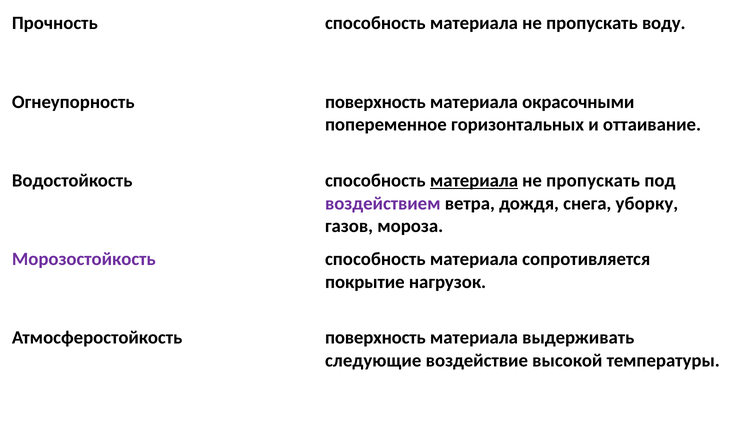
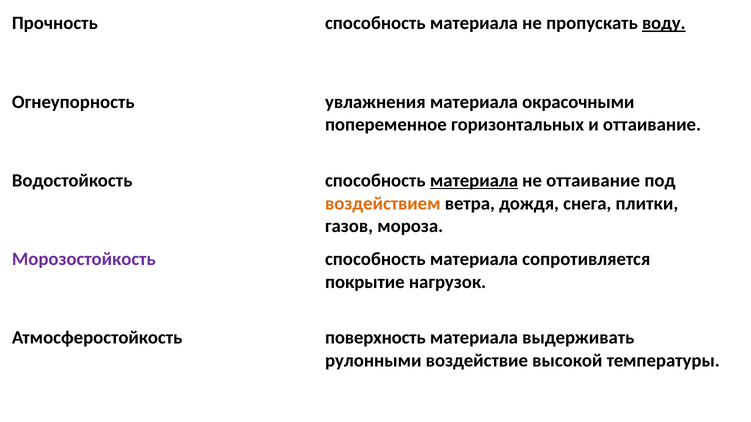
воду underline: none -> present (664, 23)
Огнеупорность поверхность: поверхность -> увлажнения (375, 102)
пропускать: пропускать -> оттаивание (593, 181)
воздействием colour: purple -> orange (383, 204)
уборку: уборку -> плитки (647, 204)
следующие: следующие -> рулонными (373, 361)
